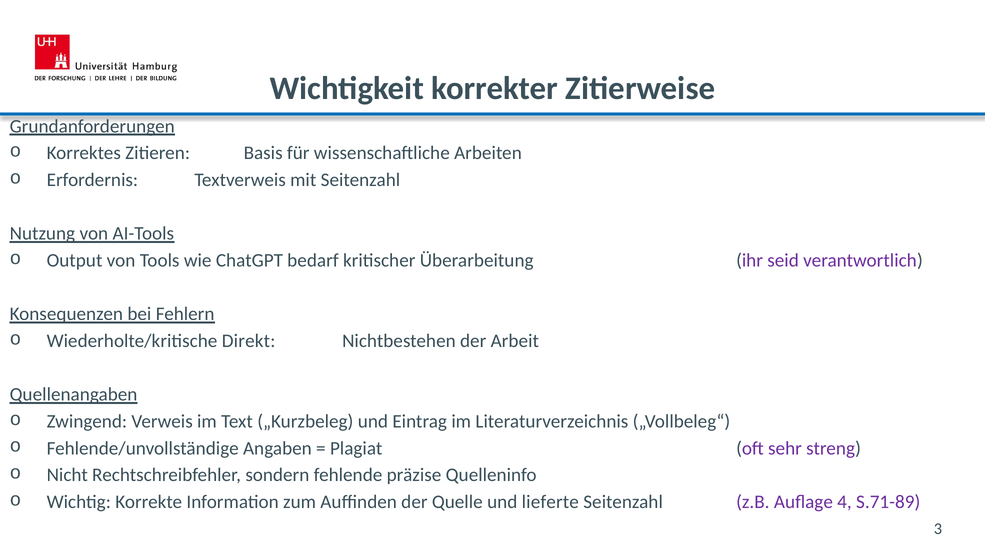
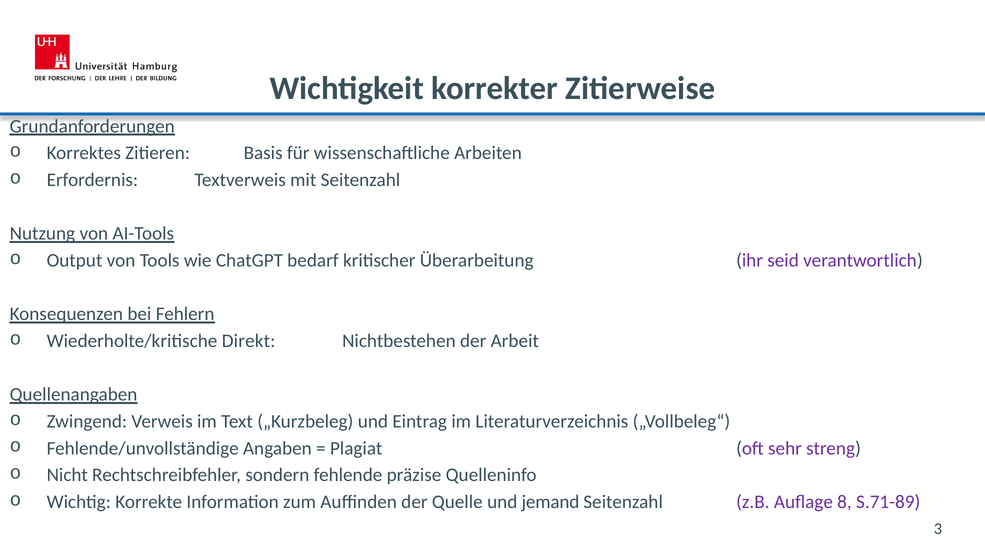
lieferte: lieferte -> jemand (550, 502)
4: 4 -> 8 (844, 502)
